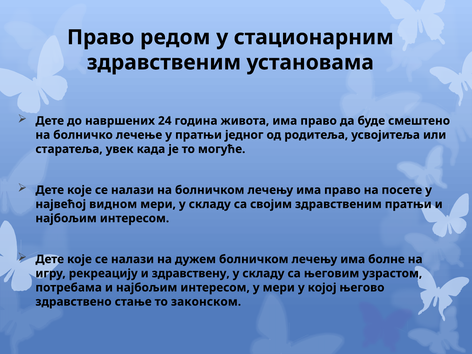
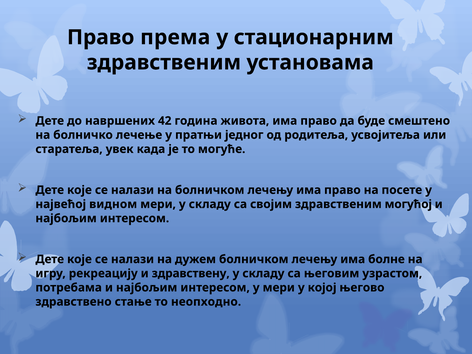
редом: редом -> према (175, 37)
24: 24 -> 42 (165, 121)
здравственим пратњи: пратњи -> могућој (408, 204)
законском: законском -> неопходно (206, 302)
